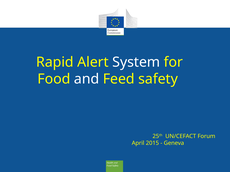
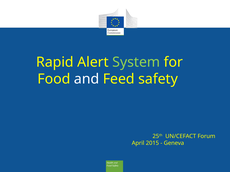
System colour: white -> light green (136, 62)
